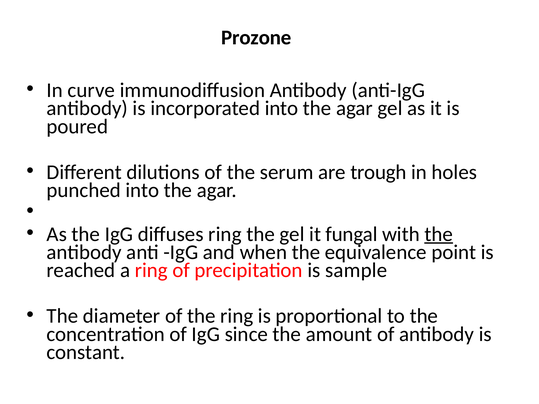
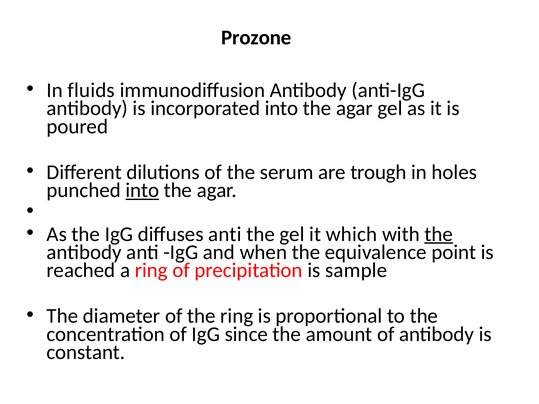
curve: curve -> fluids (91, 90)
into underline: none -> present (142, 190)
diffuses ring: ring -> anti (225, 234)
fungal: fungal -> which (351, 234)
